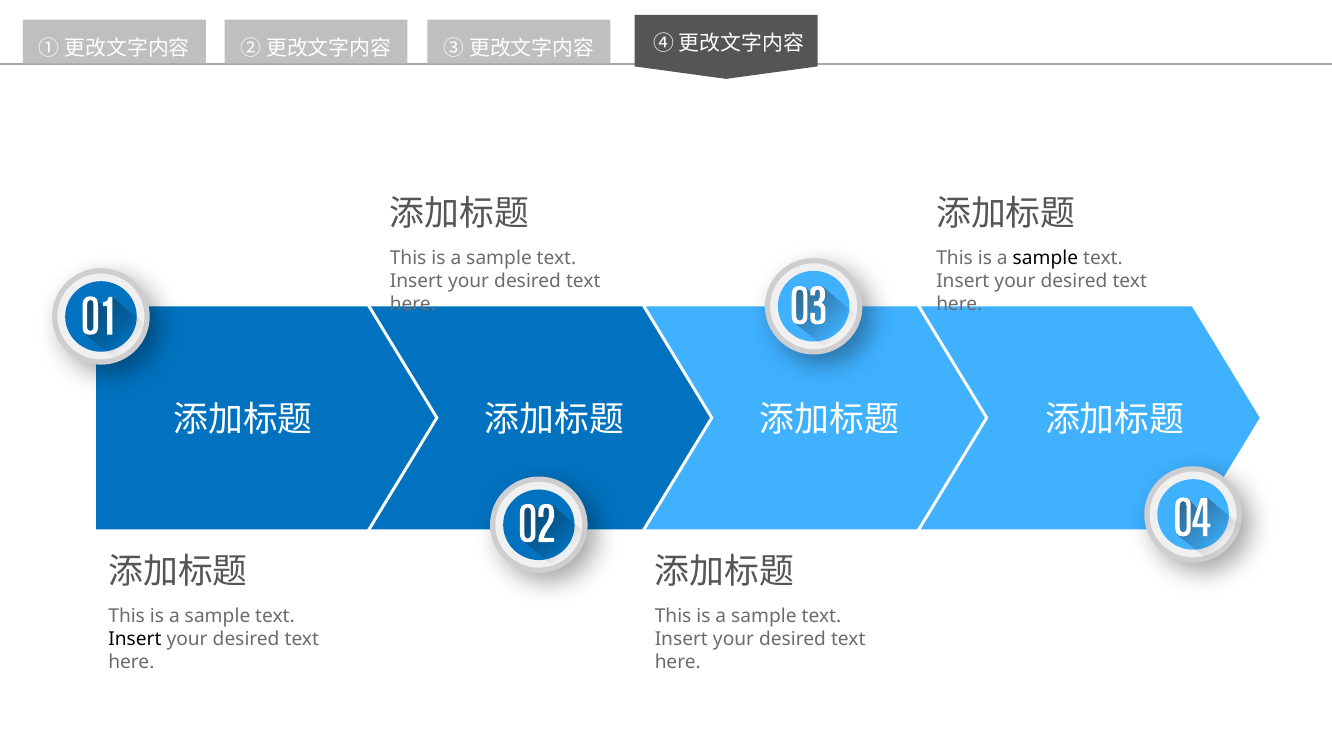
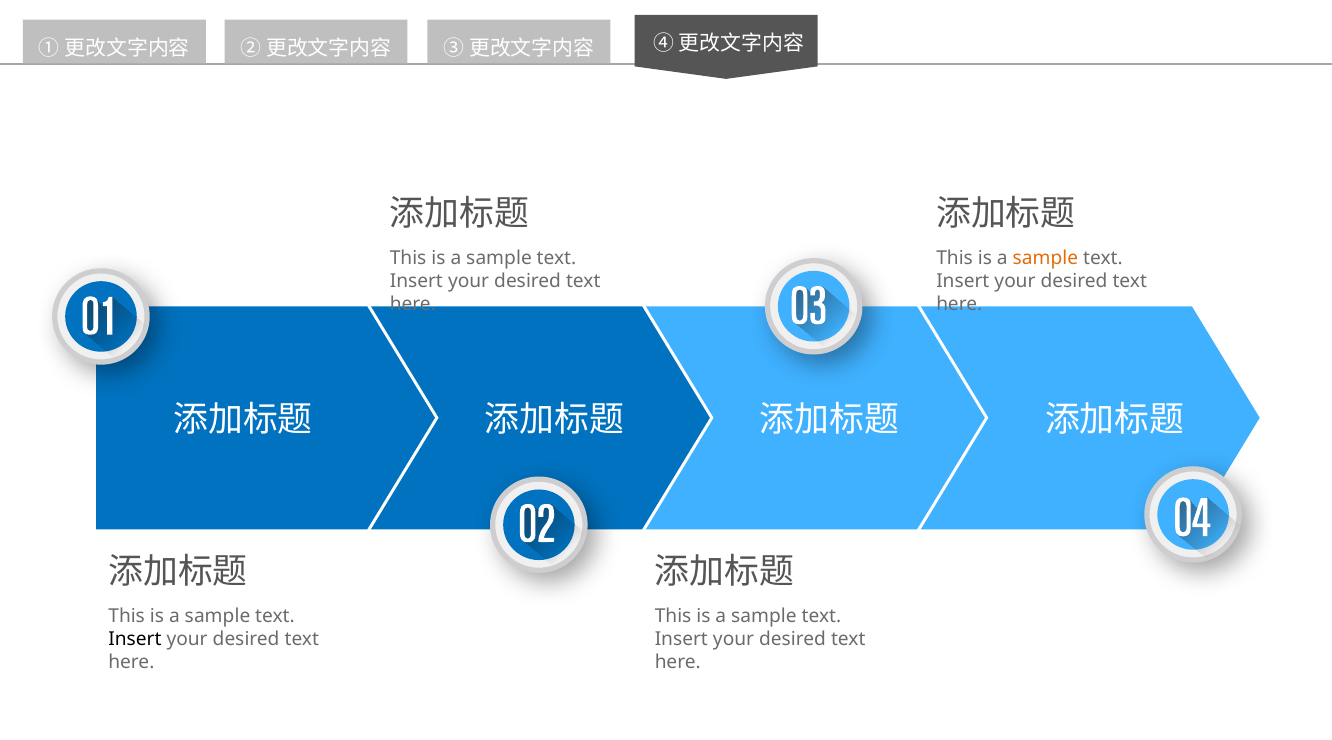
sample colour: black -> orange (1045, 259)
